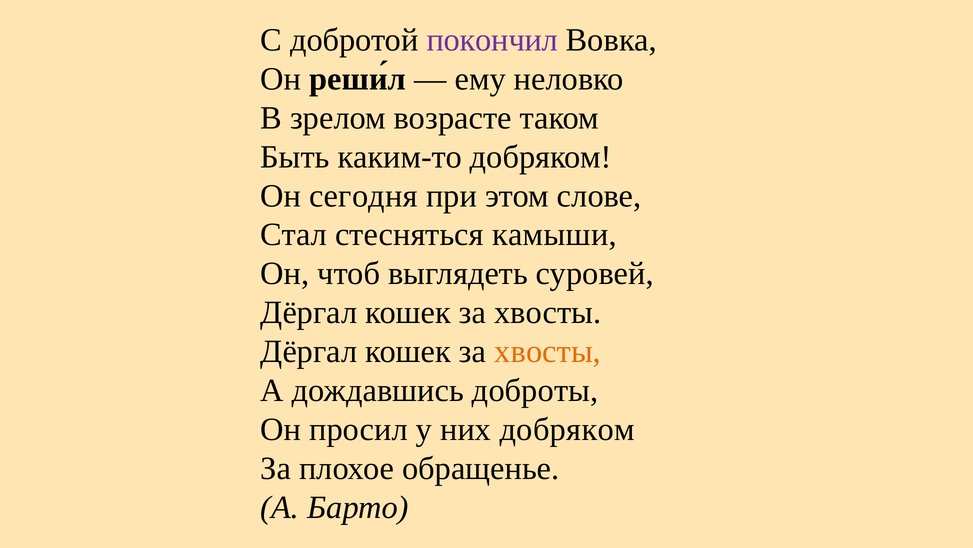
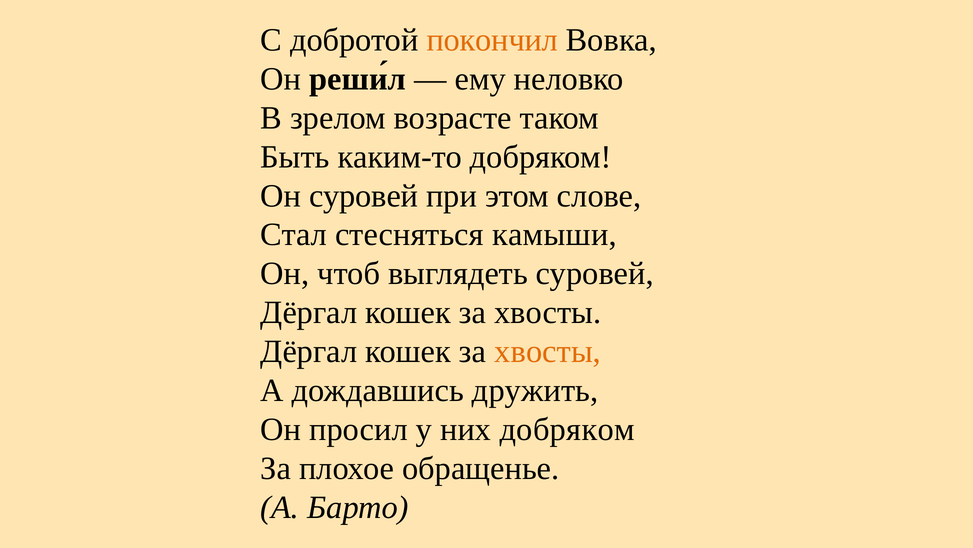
покончил colour: purple -> orange (492, 40)
Он сегодня: сегодня -> суровей (364, 196)
доброты: доброты -> дружить (535, 390)
